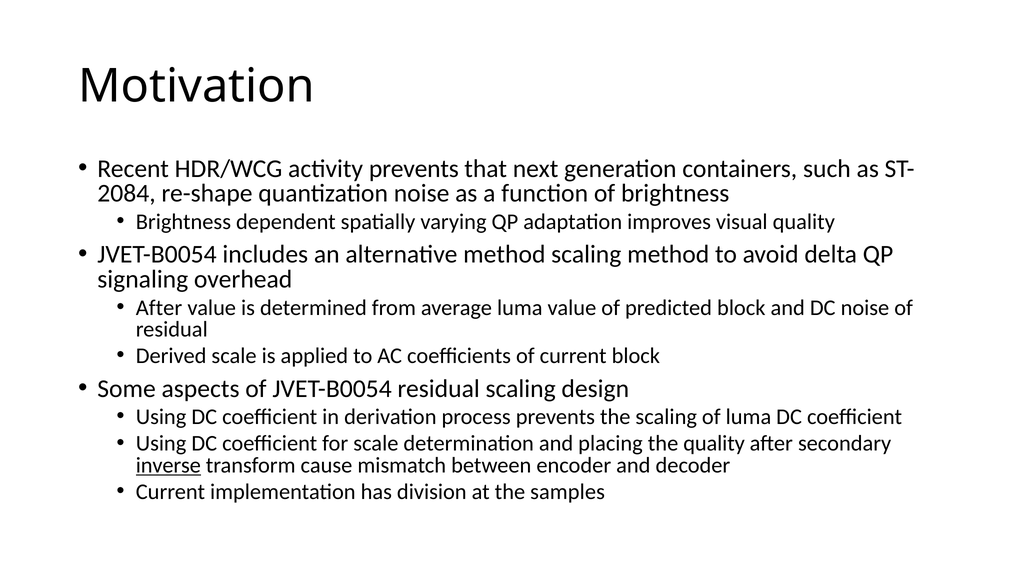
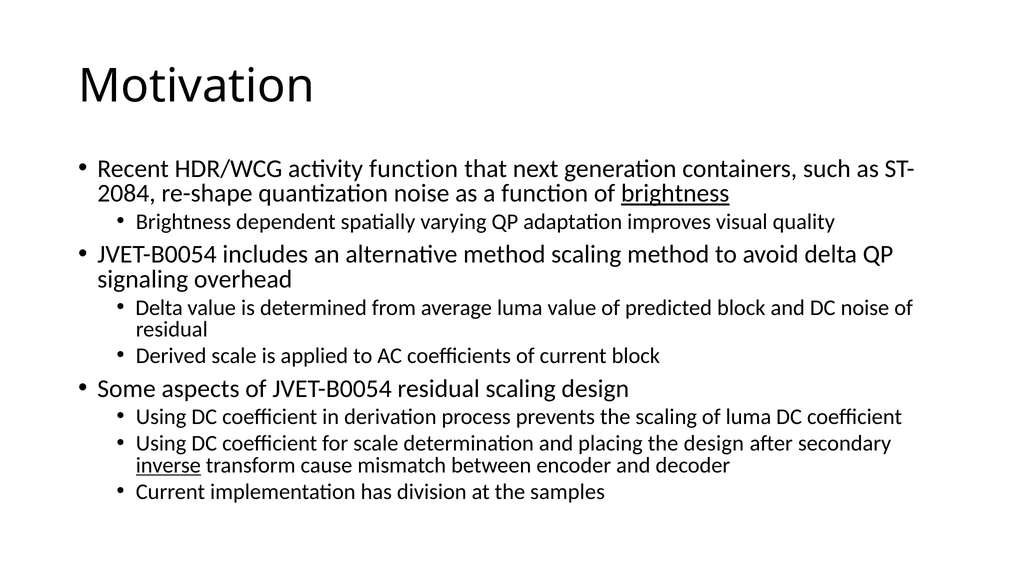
activity prevents: prevents -> function (414, 169)
brightness underline: none -> present (675, 194)
After: After -> Delta (159, 308)
the quality: quality -> design (714, 444)
